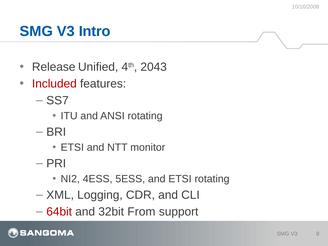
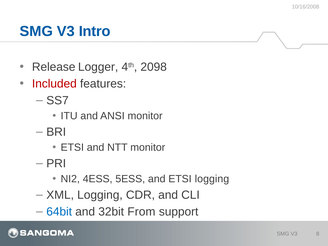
Unified: Unified -> Logger (98, 67)
2043: 2043 -> 2098 (154, 67)
ANSI rotating: rotating -> monitor (145, 116)
ETSI rotating: rotating -> logging (212, 179)
64bit colour: red -> blue (59, 212)
